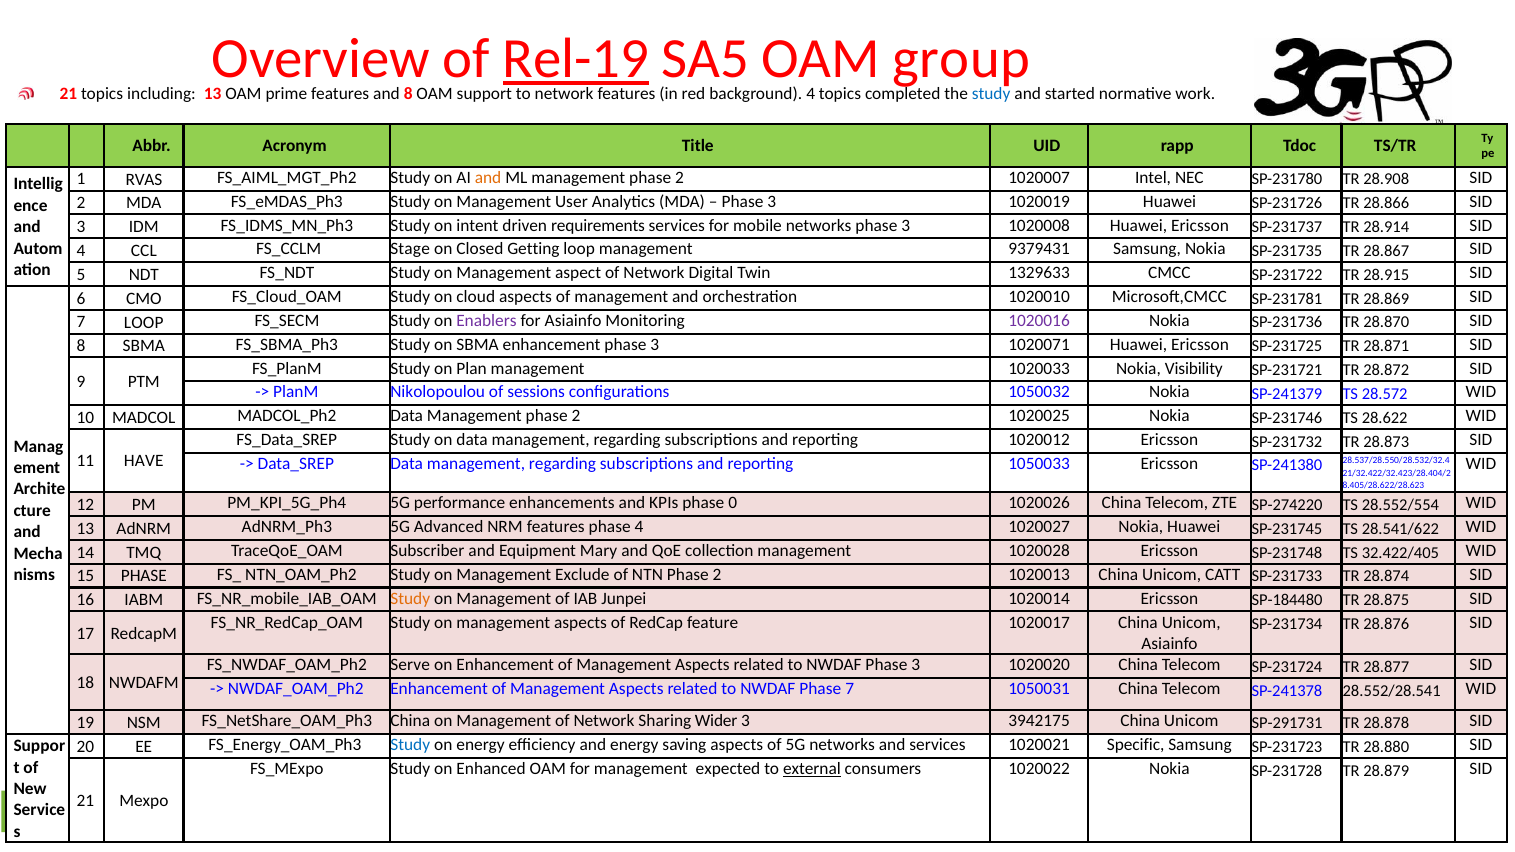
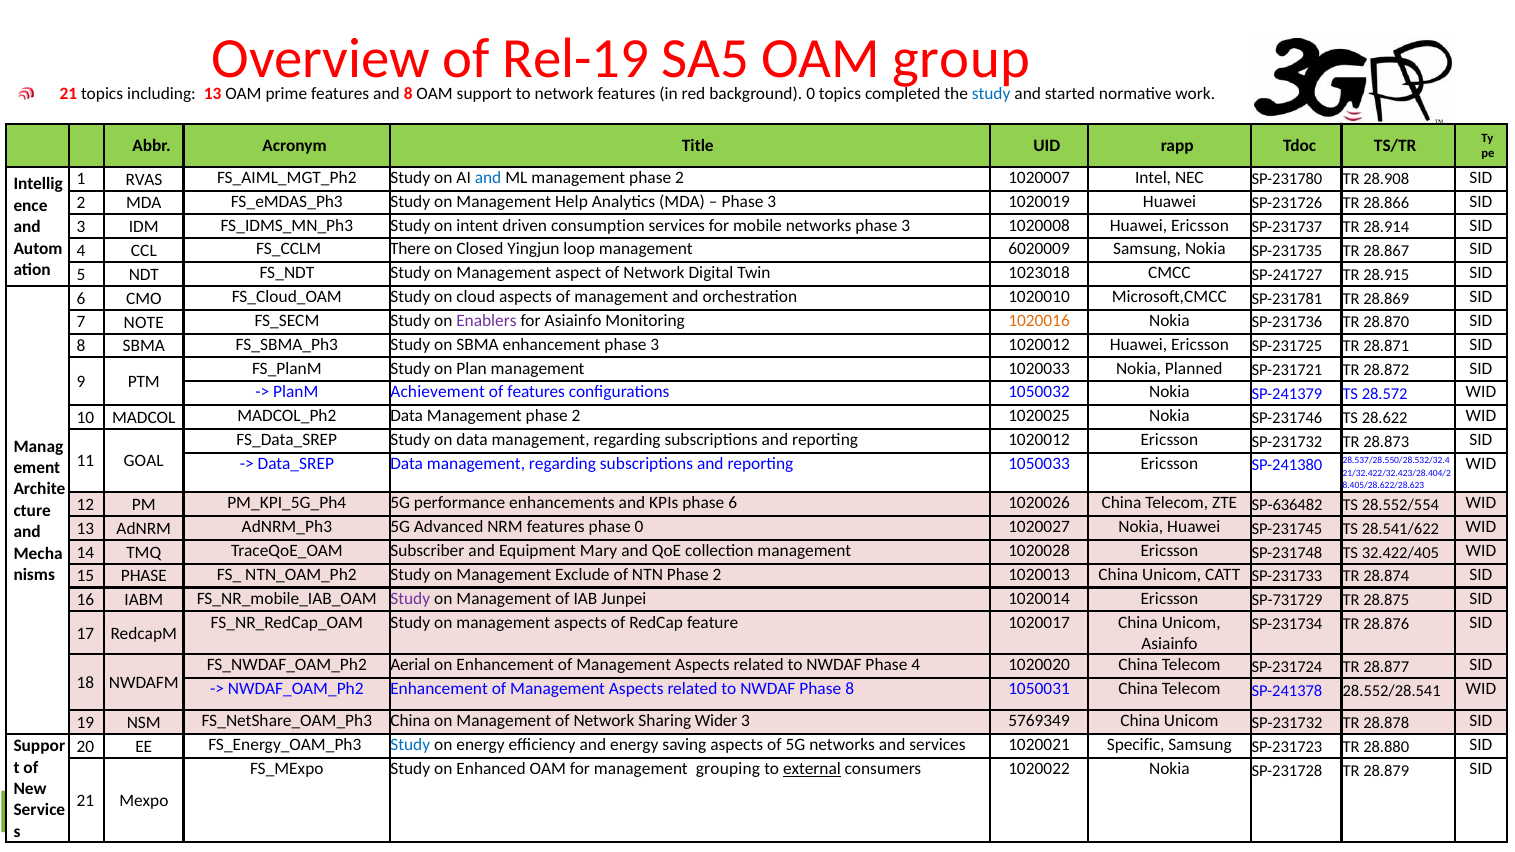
Rel-19 underline: present -> none (576, 59)
background 4: 4 -> 0 (811, 94)
and colour: orange -> blue (488, 178)
User: User -> Help (571, 202)
requirements: requirements -> consumption (598, 225)
Stage: Stage -> There (410, 249)
Getting: Getting -> Yingjun (533, 249)
9379431: 9379431 -> 6020009 (1039, 249)
1329633: 1329633 -> 1023018 (1039, 273)
SP-231722: SP-231722 -> SP-241727 (1287, 275)
7 LOOP: LOOP -> NOTE (144, 322)
1020016 colour: purple -> orange (1039, 321)
3 1020071: 1020071 -> 1020012 (1039, 345)
Visibility: Visibility -> Planned (1194, 368)
Nikolopoulou: Nikolopoulou -> Achievement (438, 392)
of sessions: sessions -> features (536, 392)
HAVE: HAVE -> GOAL (144, 461)
phase 0: 0 -> 6 (733, 503)
SP-274220: SP-274220 -> SP-636482 (1287, 505)
phase 4: 4 -> 0 (639, 527)
Study colour: orange -> purple (410, 599)
SP-184480: SP-184480 -> SP-731729 (1287, 600)
Serve: Serve -> Aerial (410, 665)
NWDAF Phase 3: 3 -> 4 (916, 665)
Phase 7: 7 -> 8 (850, 689)
3942175: 3942175 -> 5769349 (1039, 721)
Unicom SP-291731: SP-291731 -> SP-231732 (1287, 723)
expected: expected -> grouping (728, 769)
